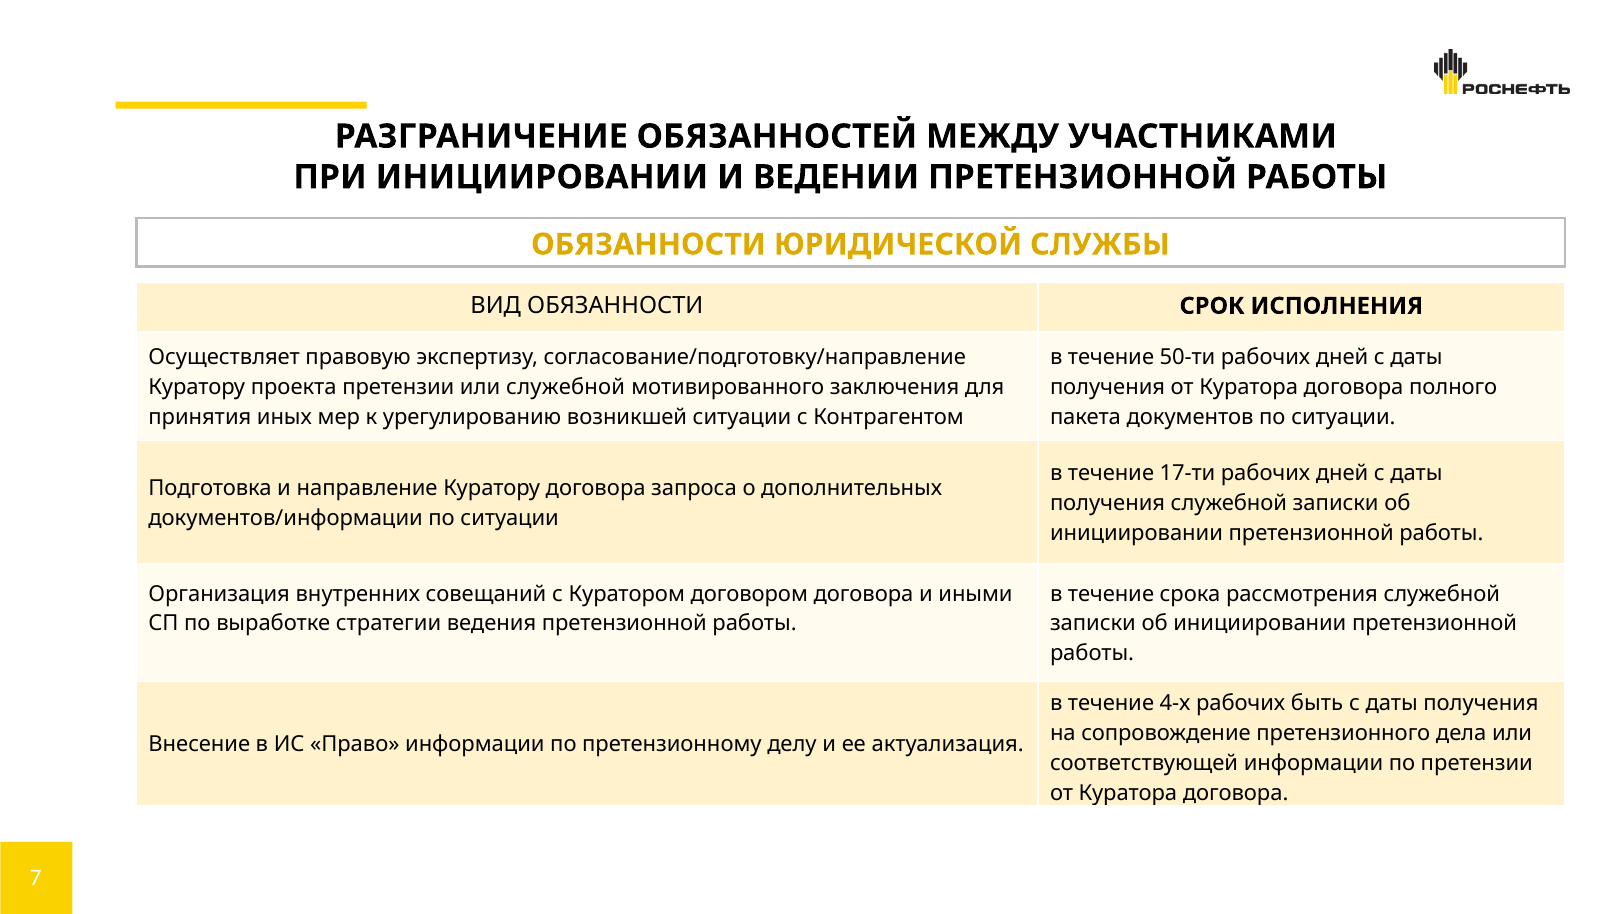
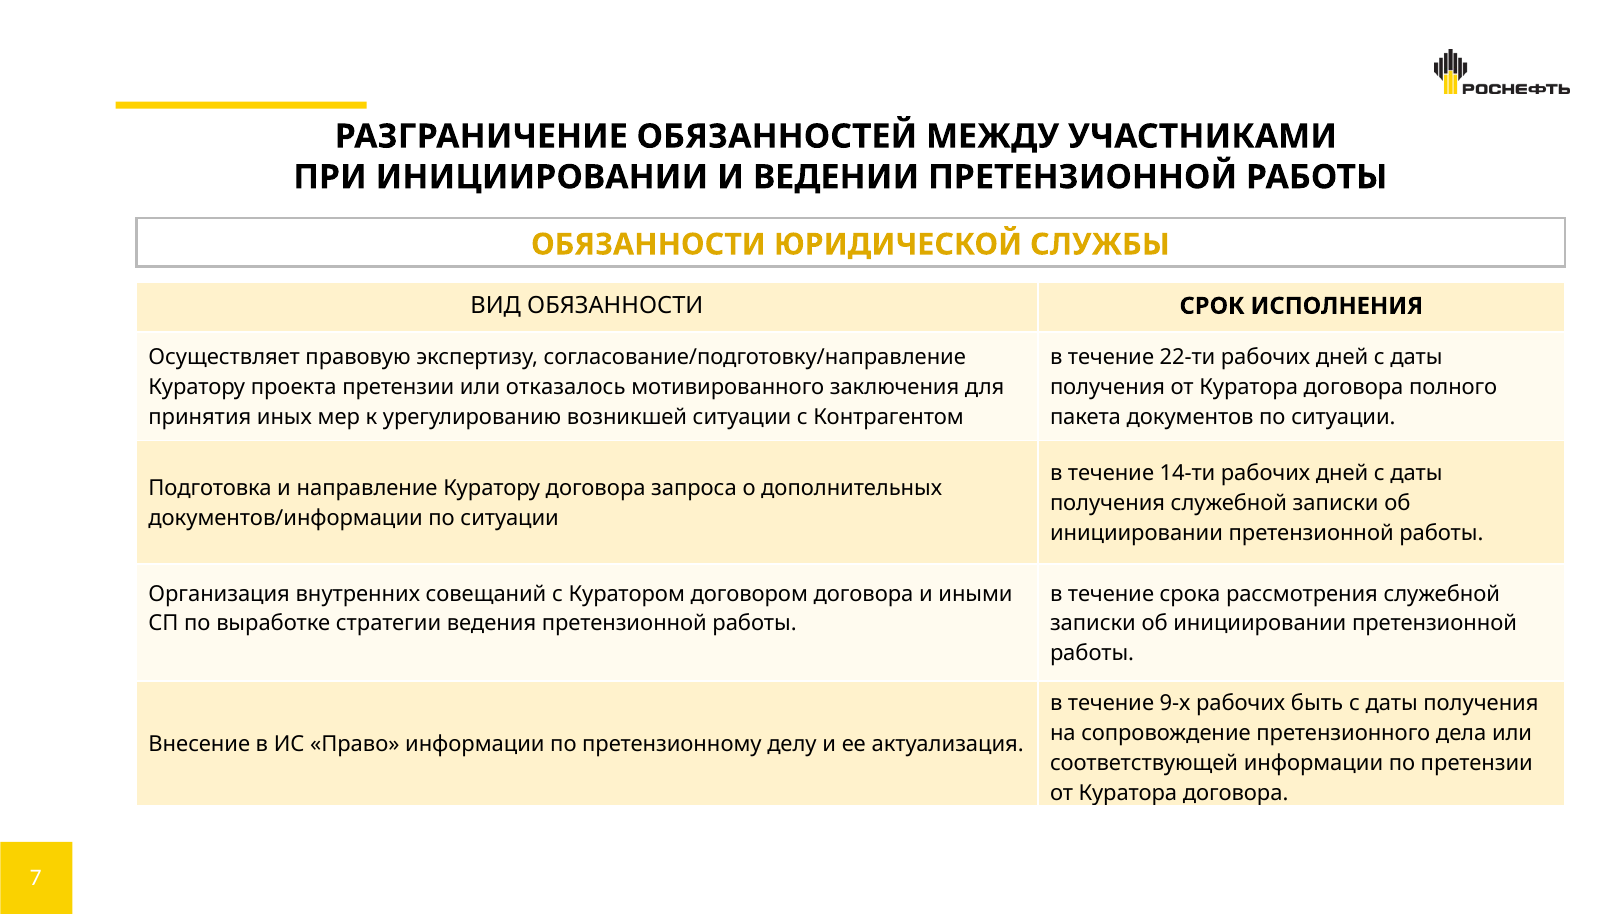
50-ти: 50-ти -> 22-ти (1188, 357)
или служебной: служебной -> отказалось (566, 387)
17-ти: 17-ти -> 14-ти (1188, 473)
4-х: 4-х -> 9-х (1175, 703)
